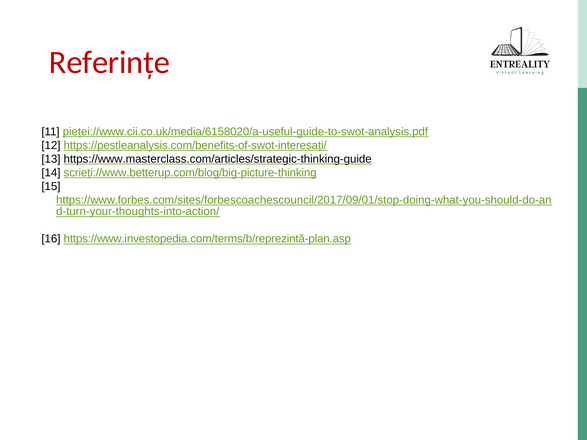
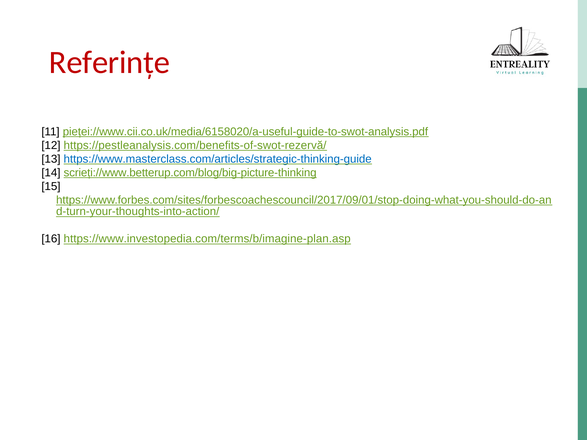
https://pestleanalysis.com/benefits-of-swot-interesați/: https://pestleanalysis.com/benefits-of-swot-interesați/ -> https://pestleanalysis.com/benefits-of-swot-rezervă/ (195, 145)
https://www.masterclass.com/articles/strategic-thinking-guide colour: black -> blue (218, 159)
https://www.investopedia.com/terms/b/reprezintă-plan.asp: https://www.investopedia.com/terms/b/reprezintă-plan.asp -> https://www.investopedia.com/terms/b/imagine-plan.asp (207, 239)
